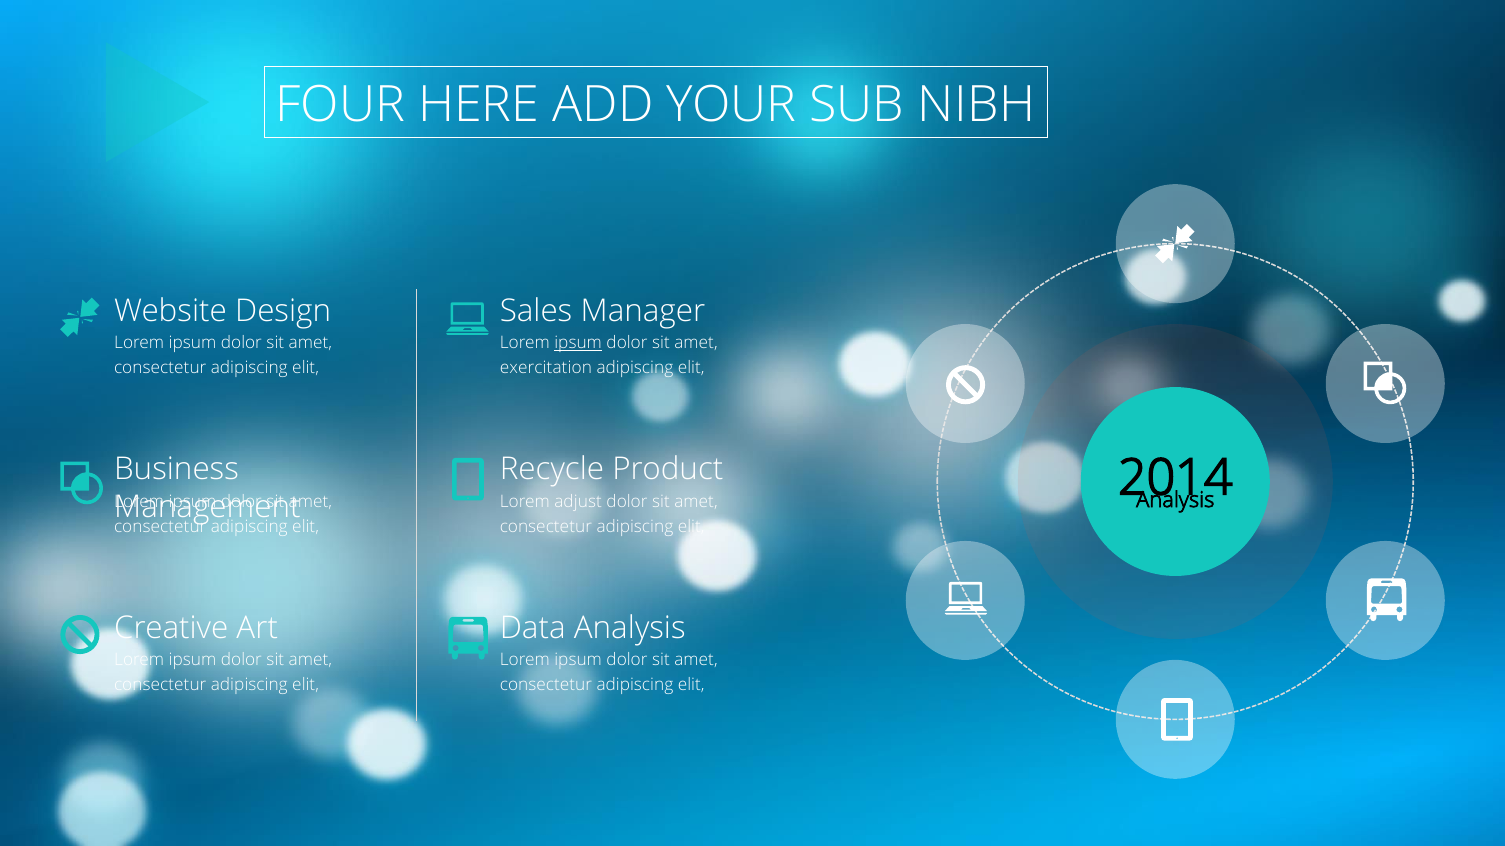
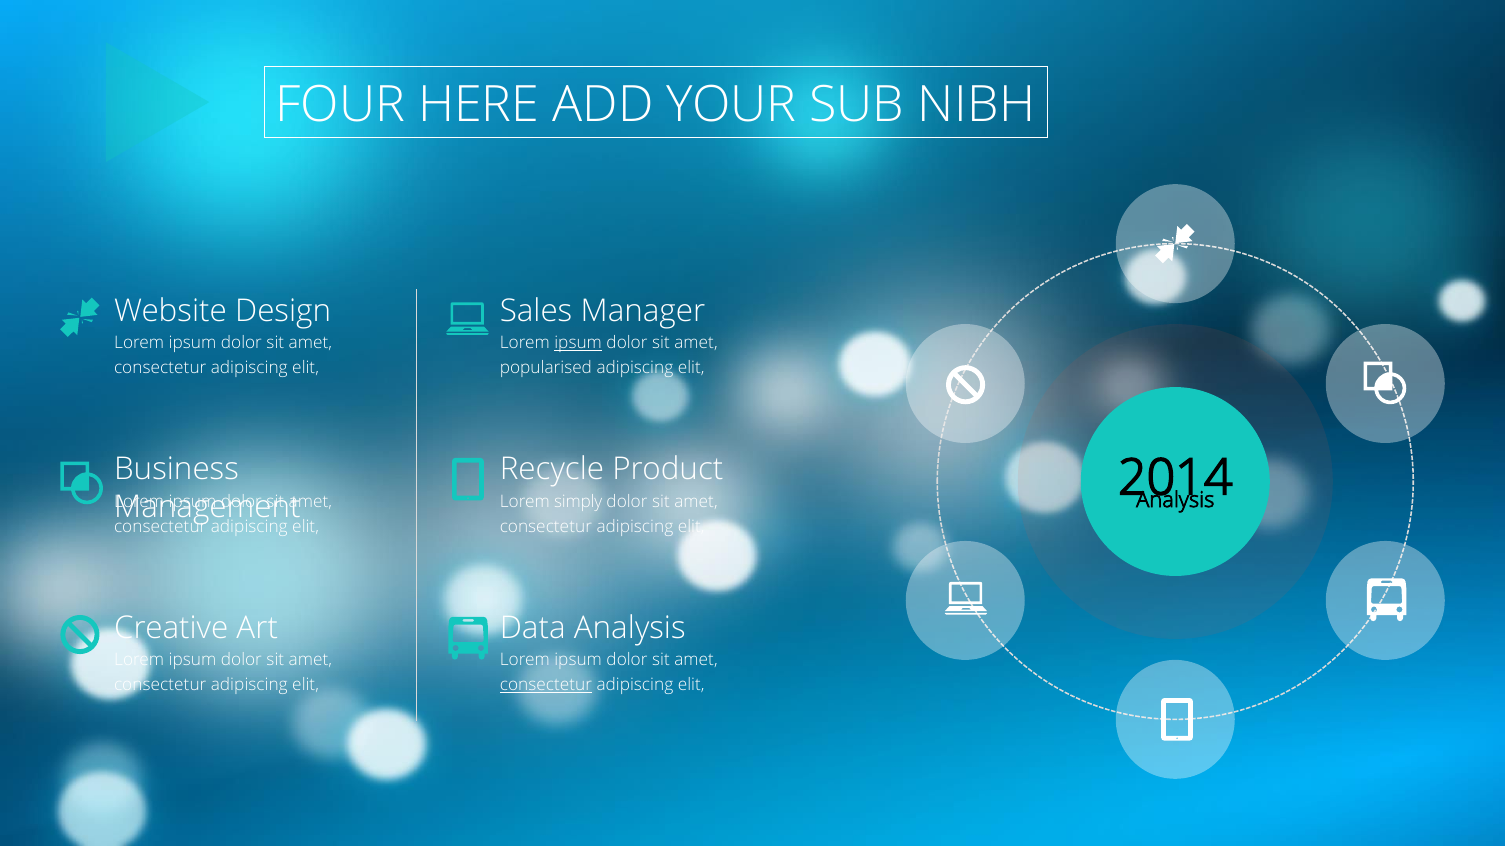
exercitation: exercitation -> popularised (546, 368)
adjust: adjust -> simply (578, 502)
consectetur underline: none -> present (546, 685)
